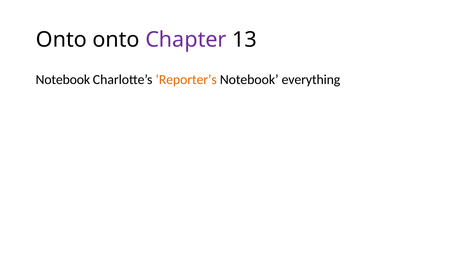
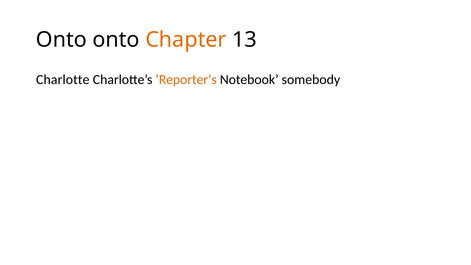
Chapter colour: purple -> orange (186, 40)
Notebook: Notebook -> Charlotte (63, 80)
everything: everything -> somebody (311, 80)
